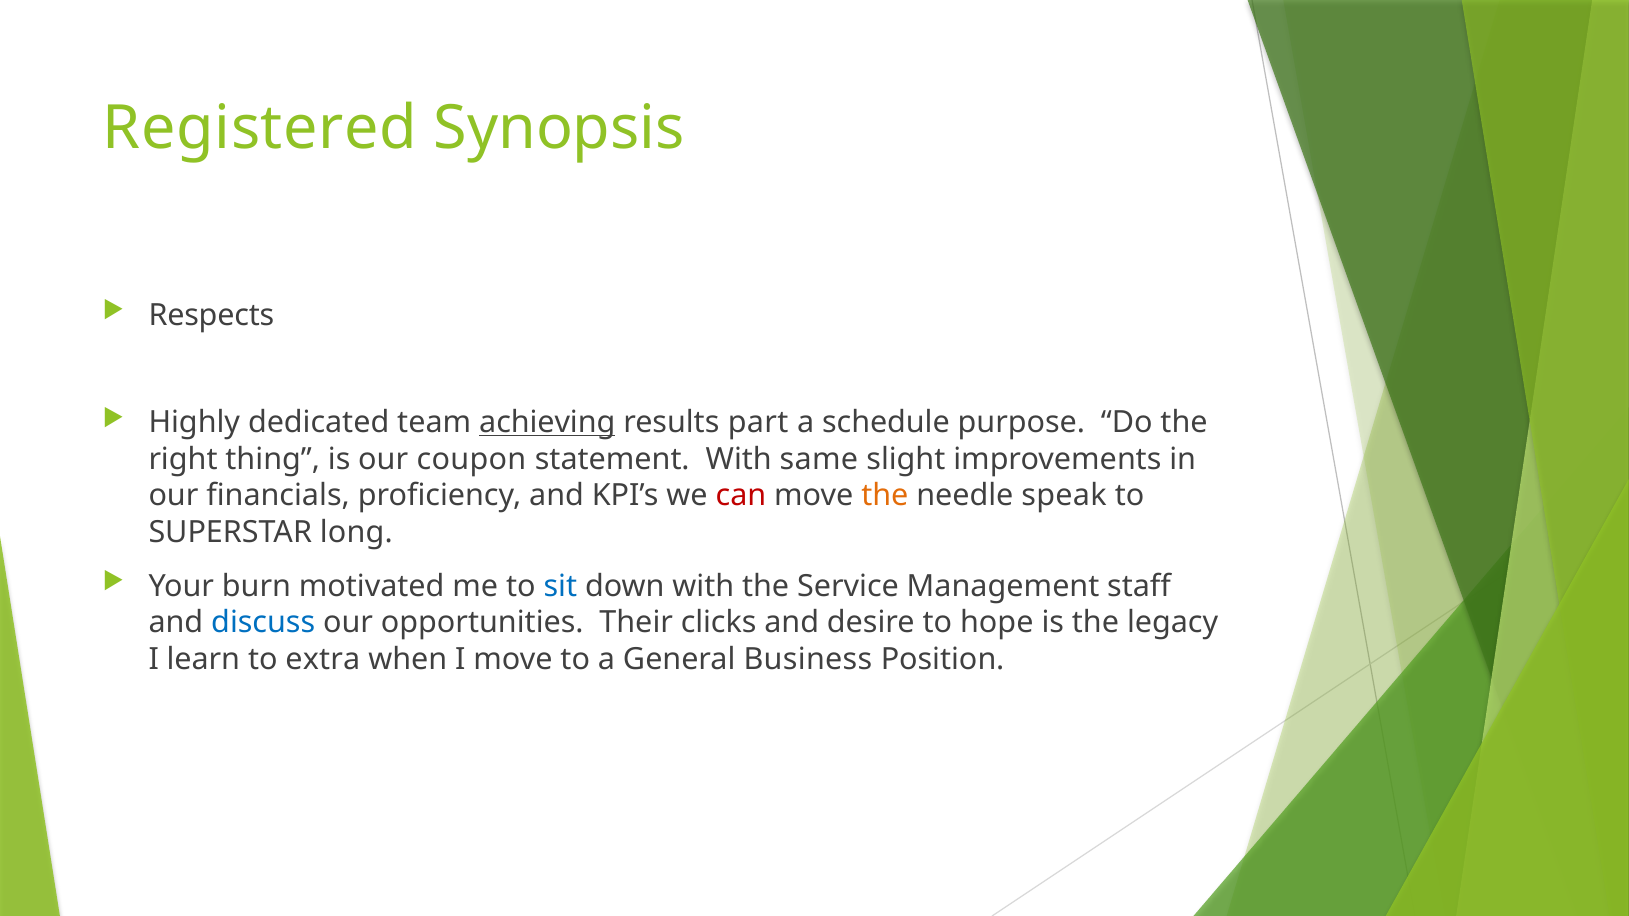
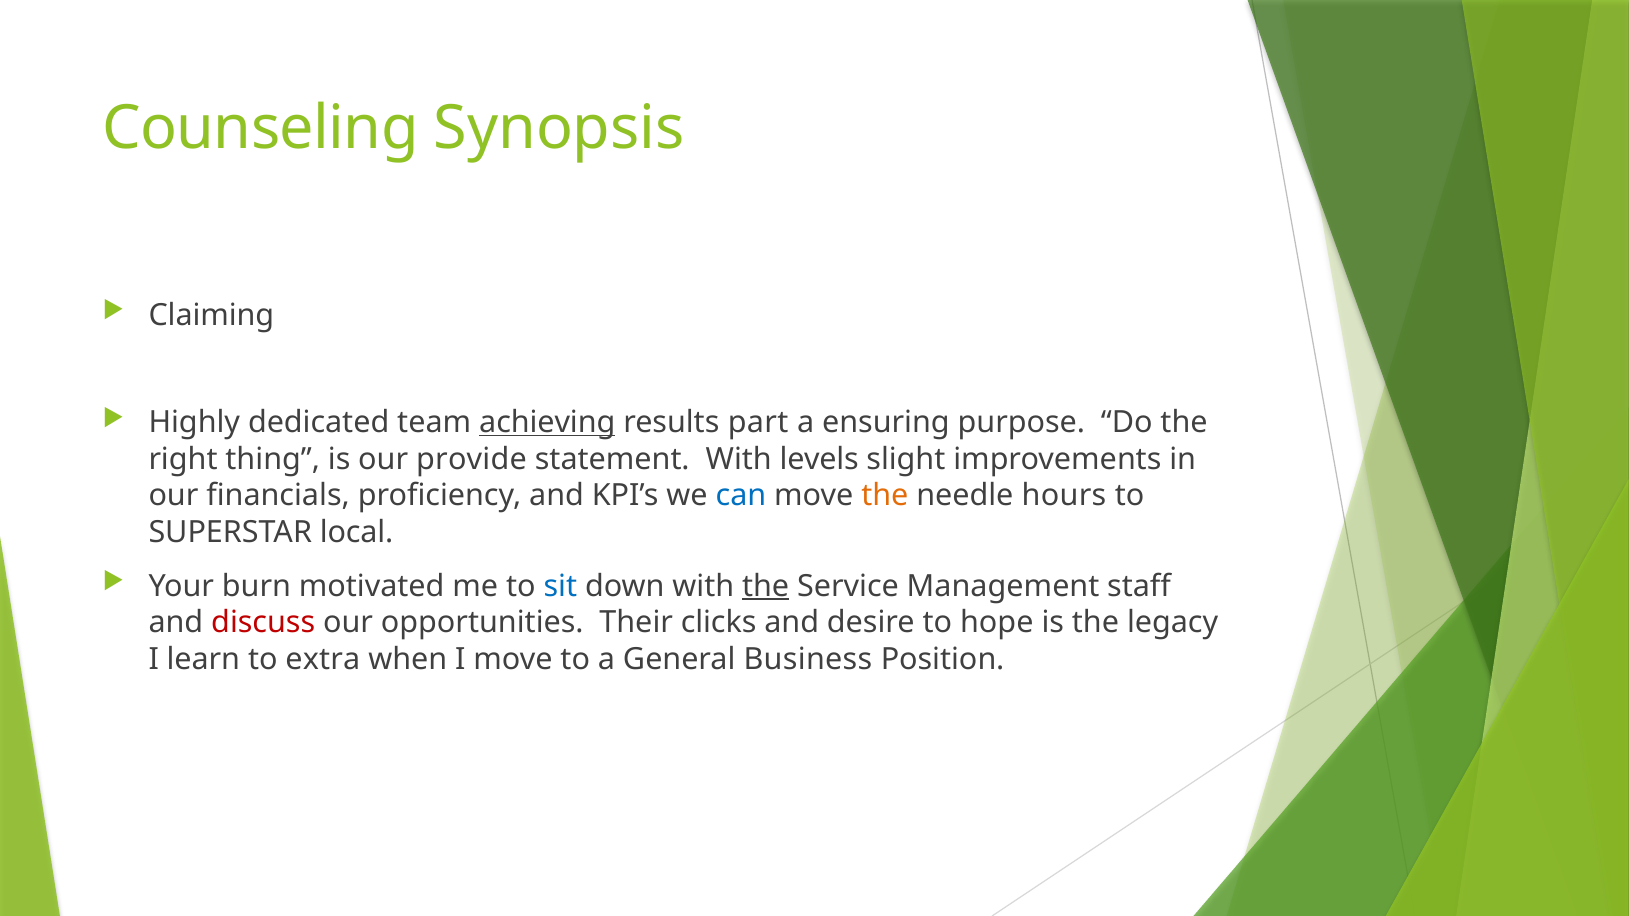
Registered: Registered -> Counseling (261, 128)
Respects: Respects -> Claiming (211, 315)
schedule: schedule -> ensuring (886, 423)
coupon: coupon -> provide (471, 459)
same: same -> levels (819, 459)
can colour: red -> blue (741, 496)
speak: speak -> hours (1064, 496)
long: long -> local (357, 532)
the underline: none -> present (766, 586)
discuss colour: blue -> red (263, 623)
